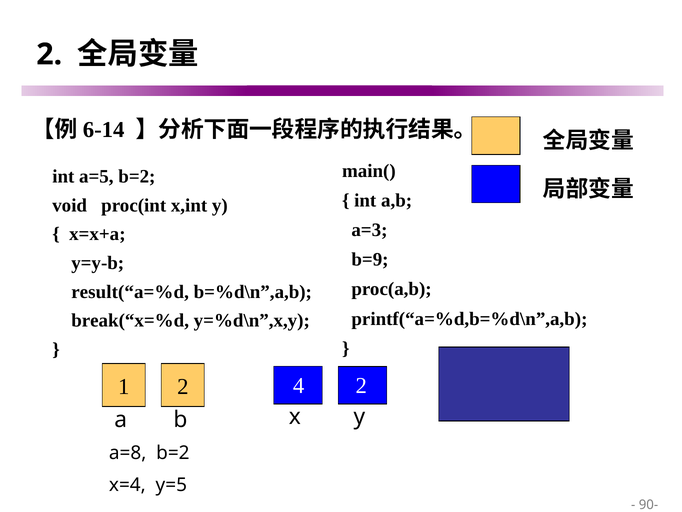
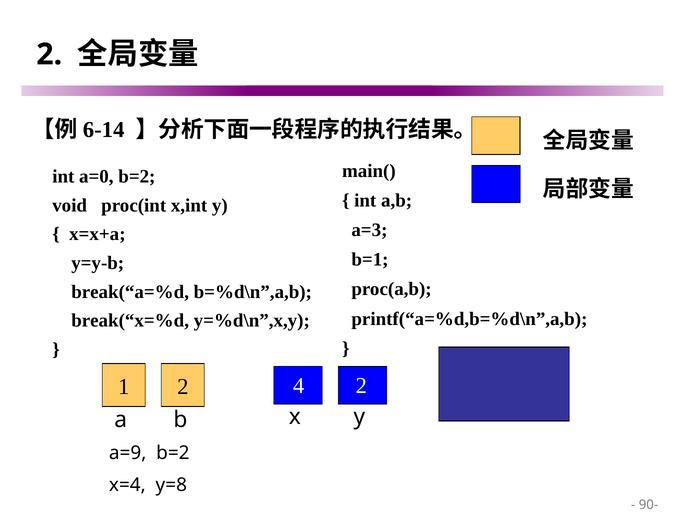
a=5: a=5 -> a=0 (96, 176)
b=9: b=9 -> b=1 (370, 259)
result(“a=%d: result(“a=%d -> break(“a=%d (130, 291)
a=8: a=8 -> a=9 (128, 452)
y=5: y=5 -> y=8 (171, 485)
